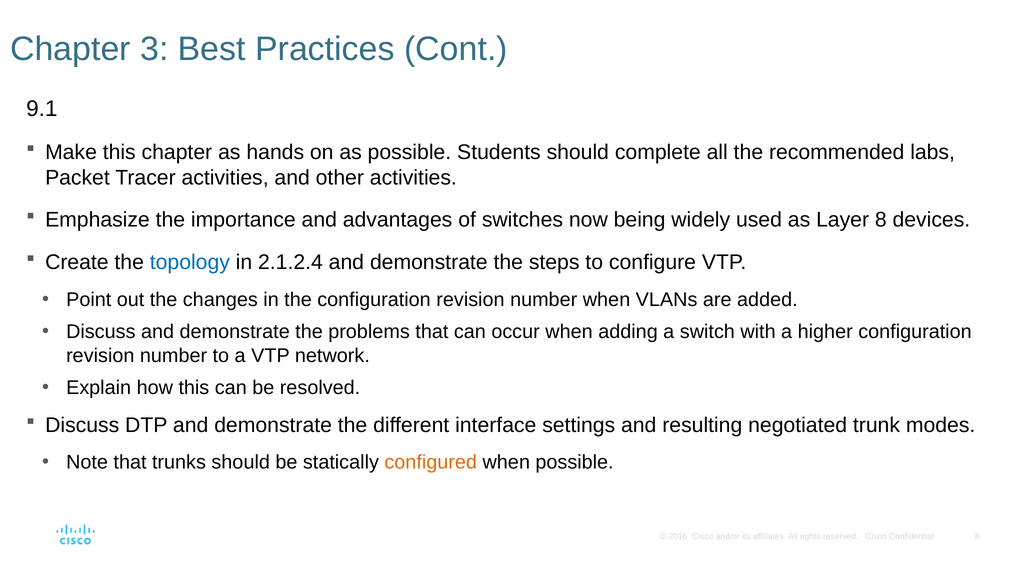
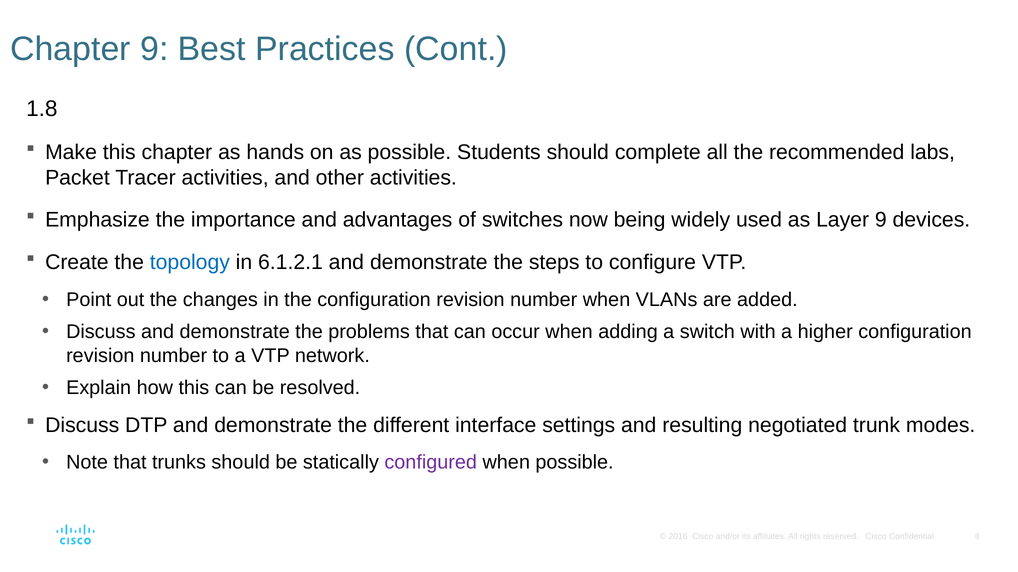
Chapter 3: 3 -> 9 (154, 49)
9.1: 9.1 -> 1.8 (42, 109)
Layer 8: 8 -> 9 (881, 220)
2.1.2.4: 2.1.2.4 -> 6.1.2.1 (290, 263)
configured colour: orange -> purple (431, 463)
